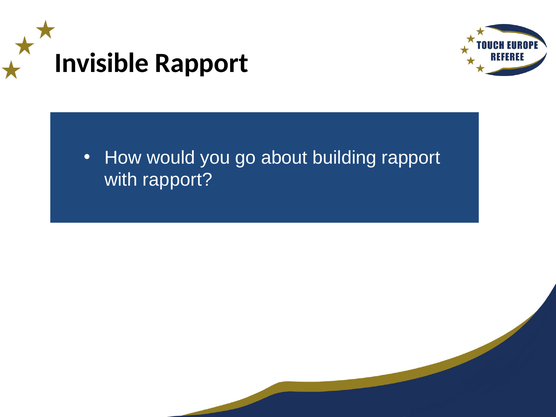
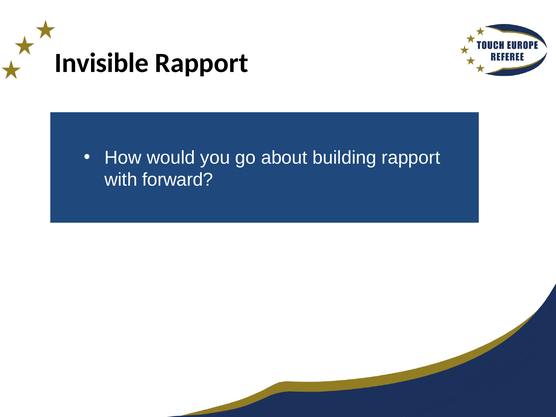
with rapport: rapport -> forward (178, 180)
